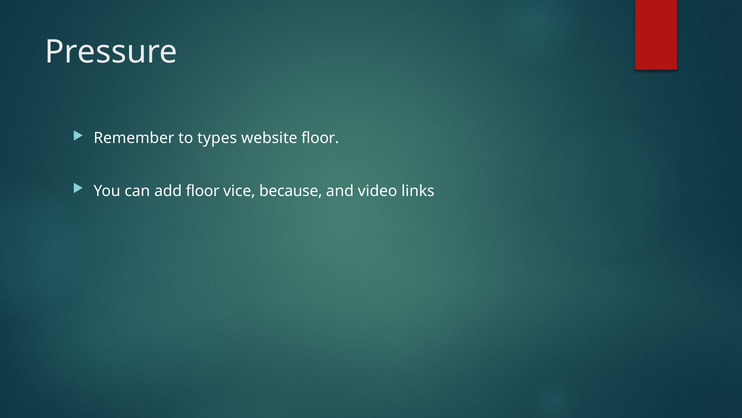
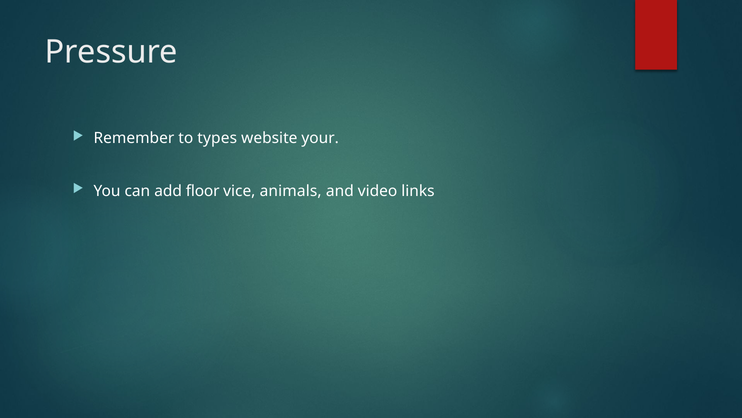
website floor: floor -> your (320, 138)
because: because -> animals (291, 191)
